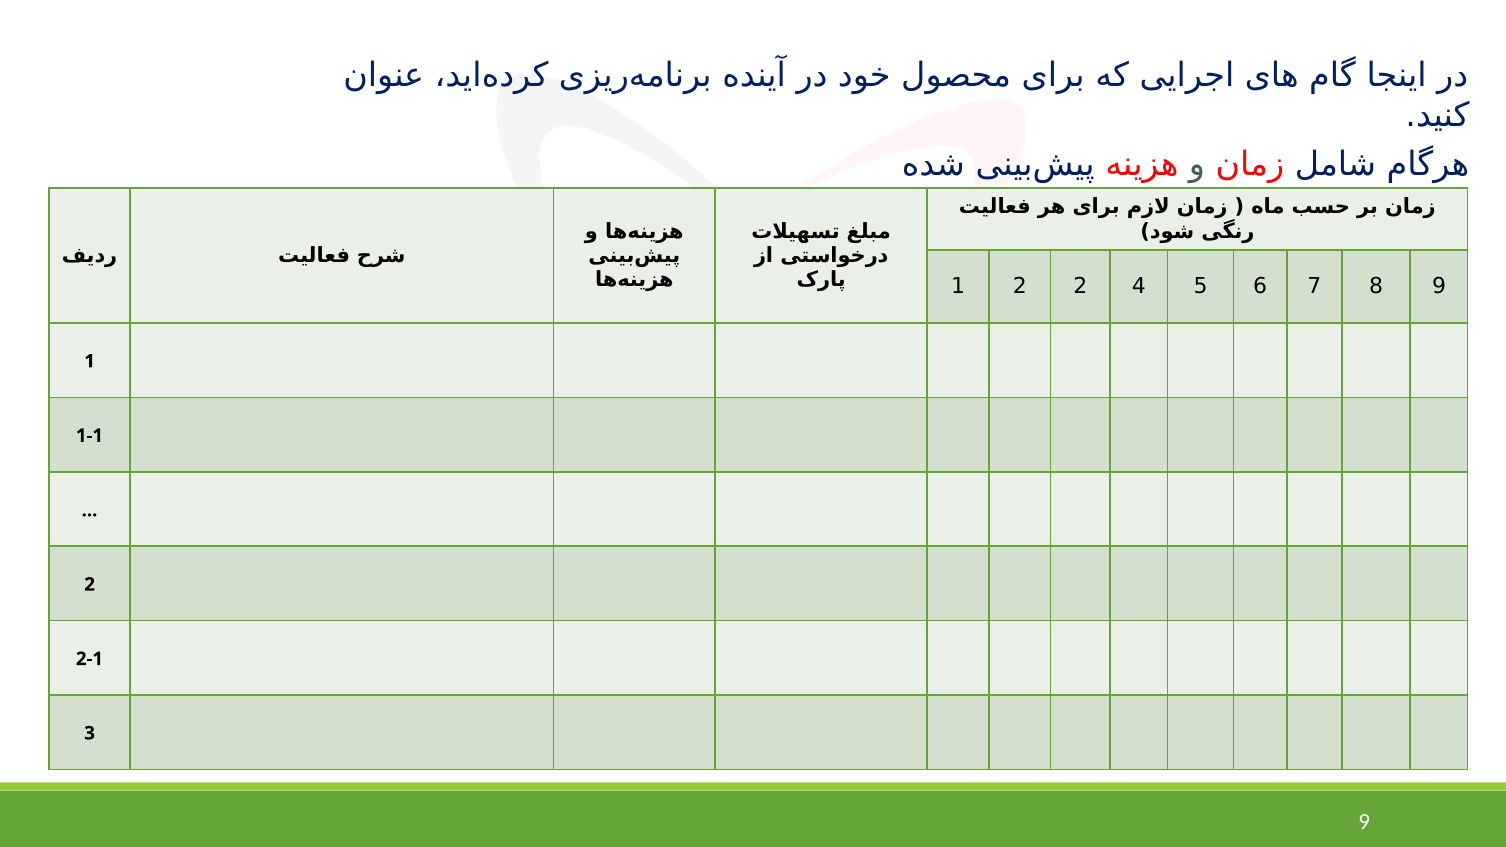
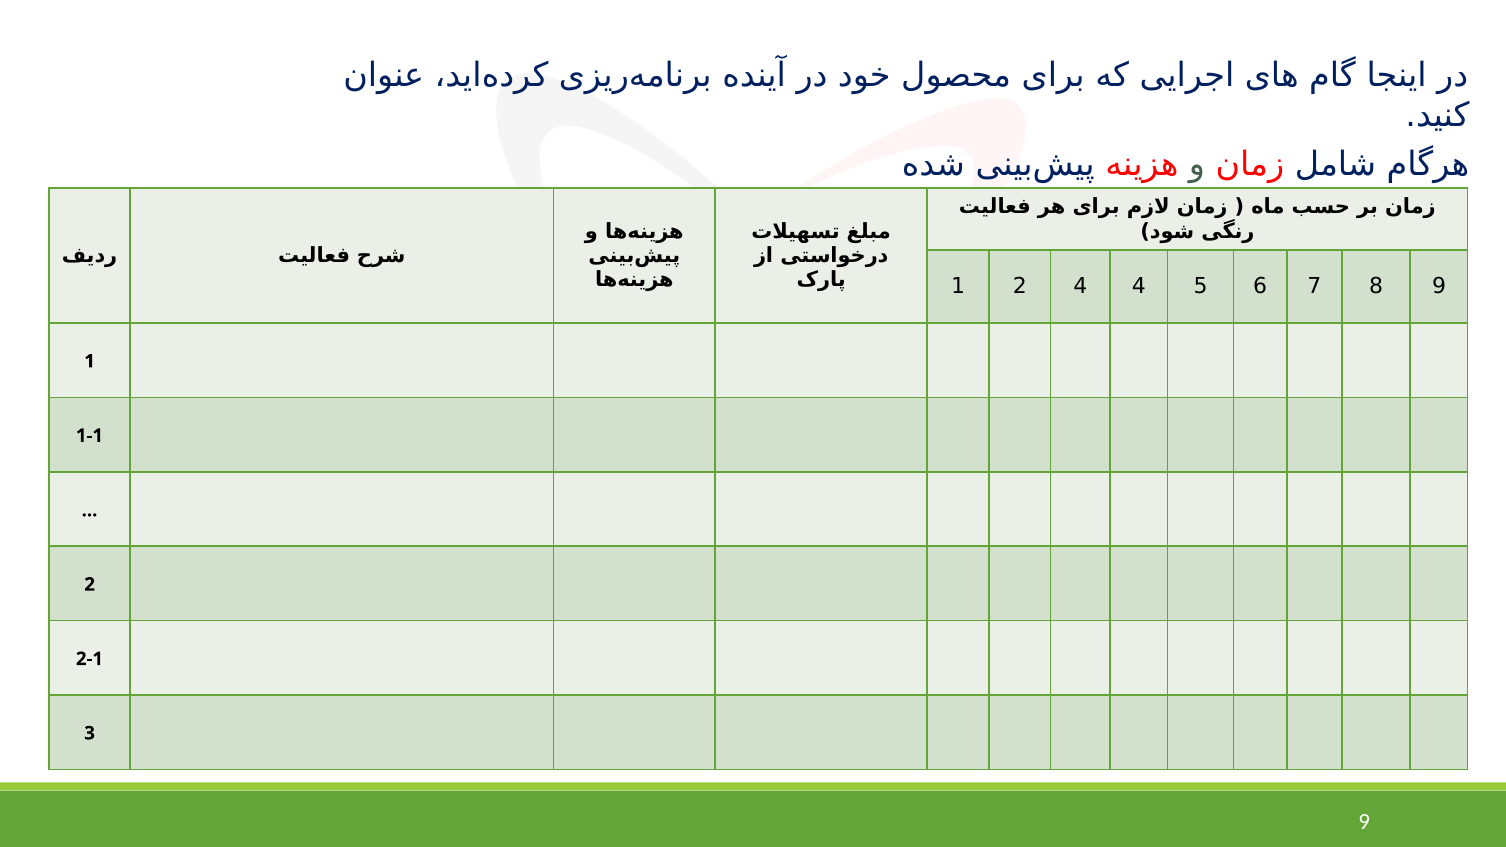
2 2: 2 -> 4 (1080, 287)
